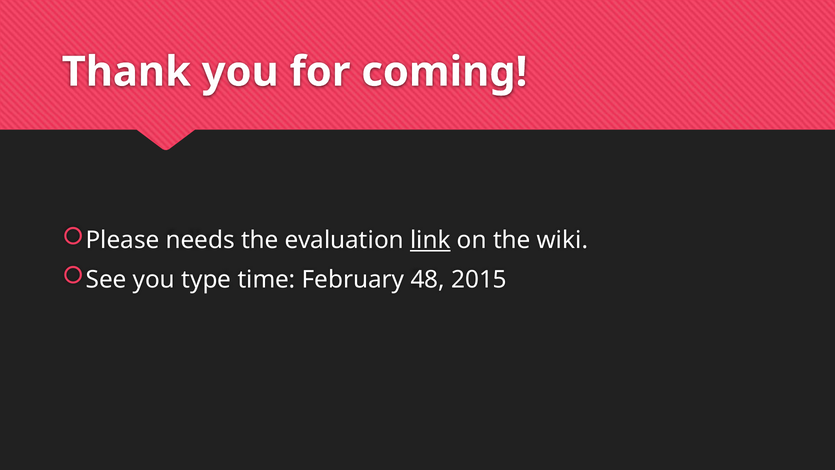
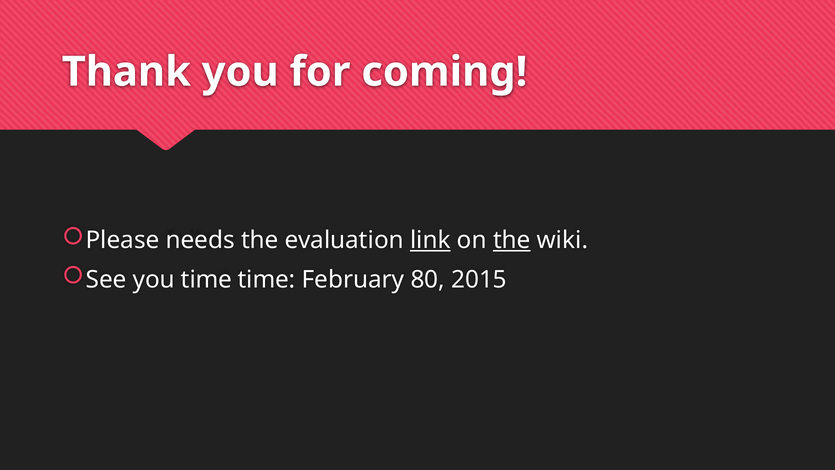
the underline: none -> present (512, 240)
you type: type -> time (206, 280)
48: 48 -> 80 (428, 280)
